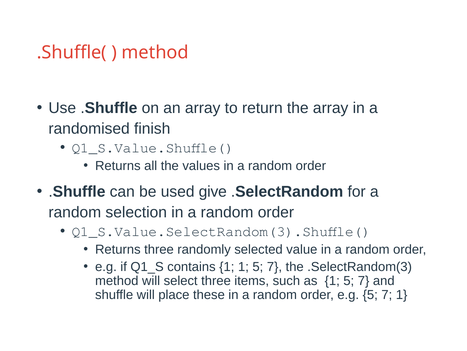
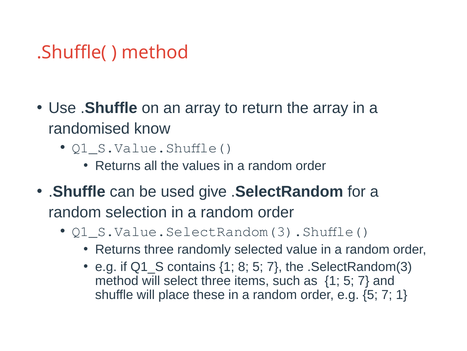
finish: finish -> know (152, 128)
1 1: 1 -> 8 (243, 266)
